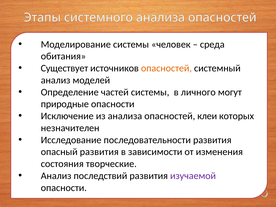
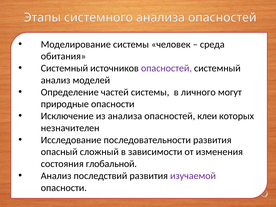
Существует: Существует -> Системный (64, 68)
опасностей colour: orange -> purple (166, 68)
опасный развития: развития -> сложный (99, 152)
творческие: творческие -> глобальной (111, 164)
